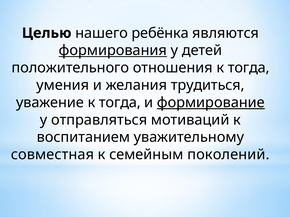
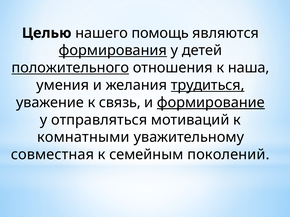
ребёнка: ребёнка -> помощь (160, 33)
положительного underline: none -> present (70, 68)
отношения к тогда: тогда -> наша (249, 68)
трудиться underline: none -> present (208, 85)
уважение к тогда: тогда -> связь (120, 103)
воспитанием: воспитанием -> комнатными (83, 138)
